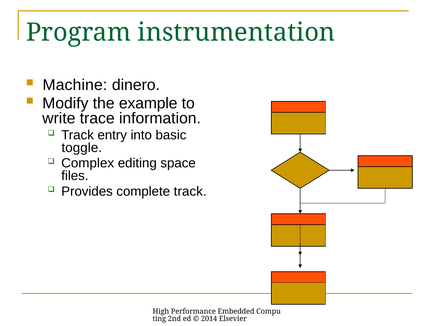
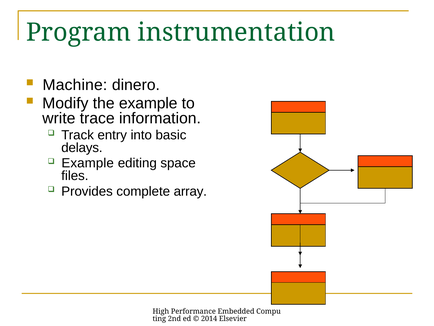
toggle: toggle -> delays (82, 148)
Complex: Complex -> Example (88, 163)
complete track: track -> array (190, 191)
